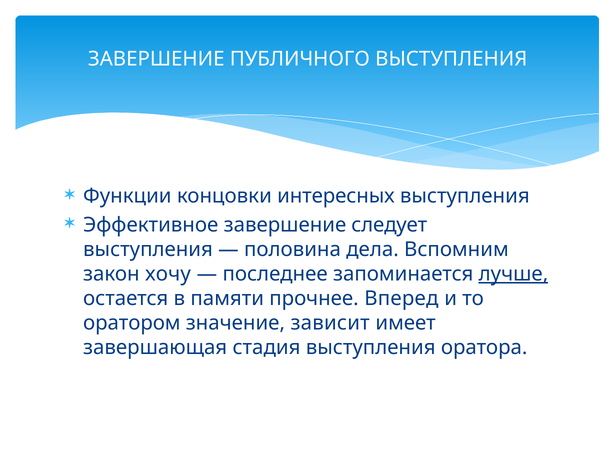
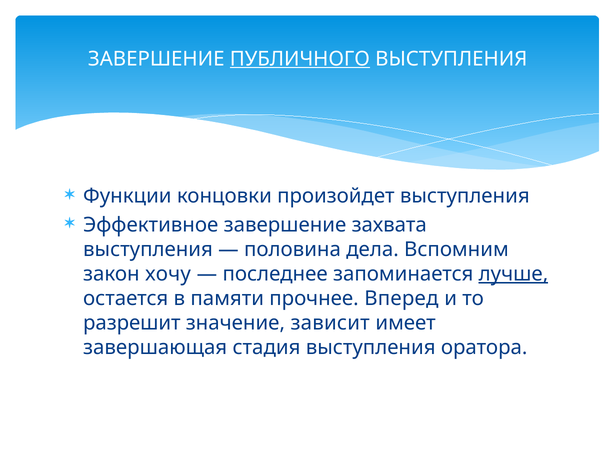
ПУБЛИЧНОГО underline: none -> present (300, 59)
интересных: интересных -> произойдет (336, 196)
следует: следует -> захвата (389, 225)
оратором: оратором -> разрешит (132, 323)
